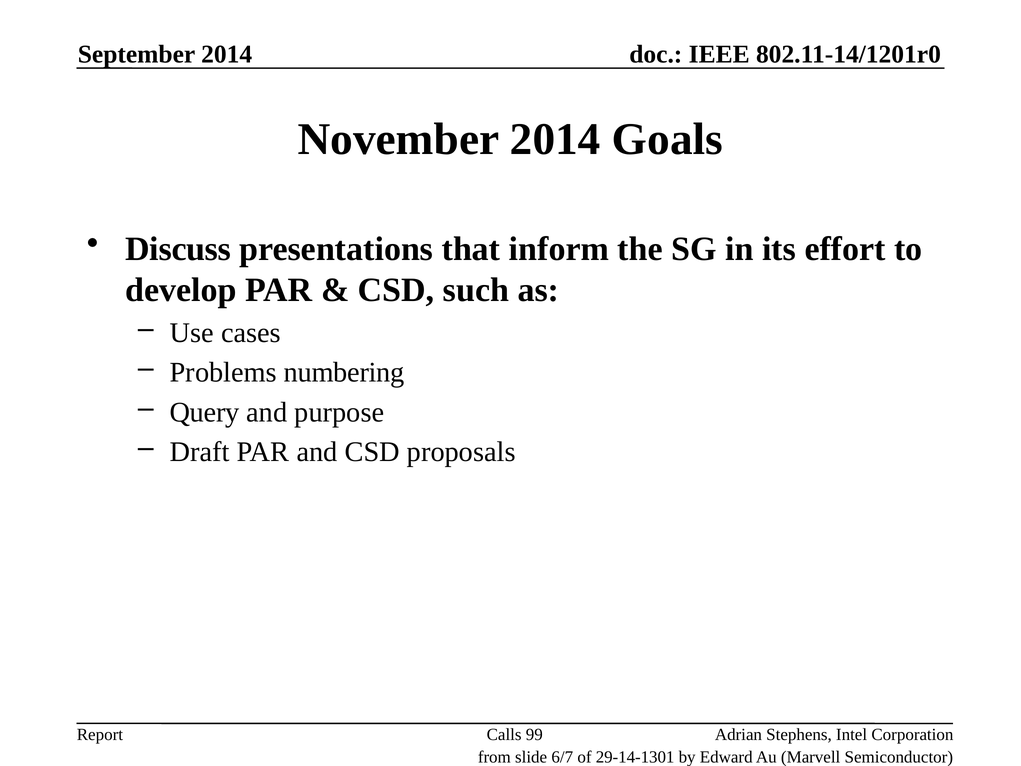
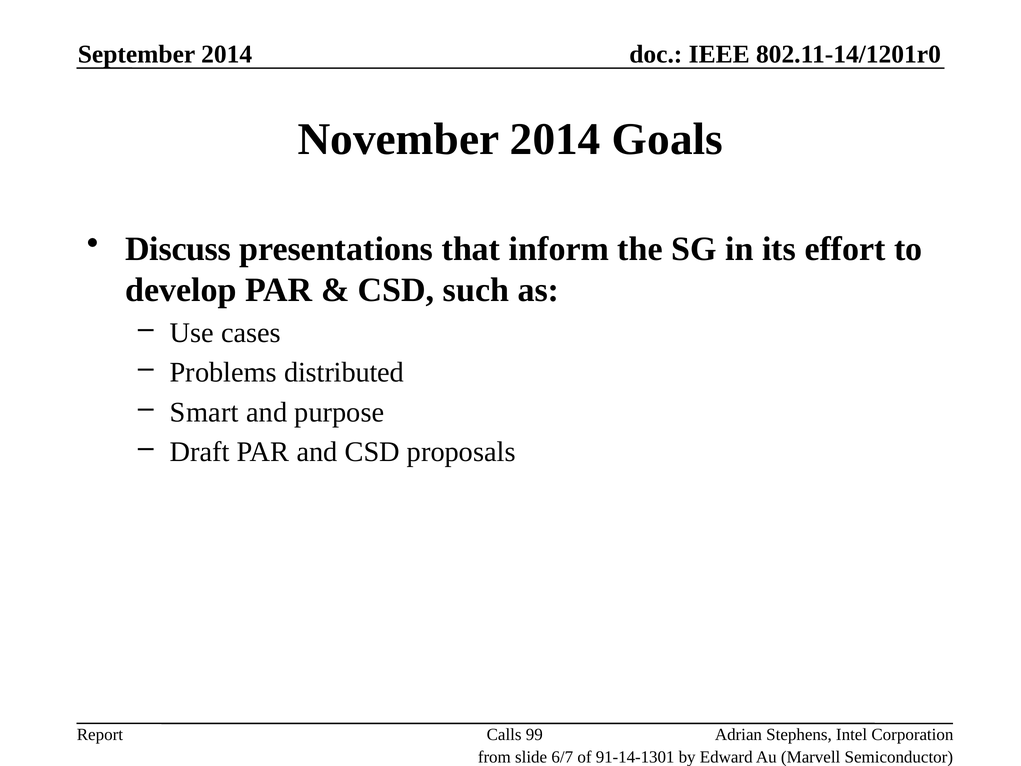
numbering: numbering -> distributed (344, 372)
Query: Query -> Smart (204, 412)
29-14-1301: 29-14-1301 -> 91-14-1301 (635, 757)
